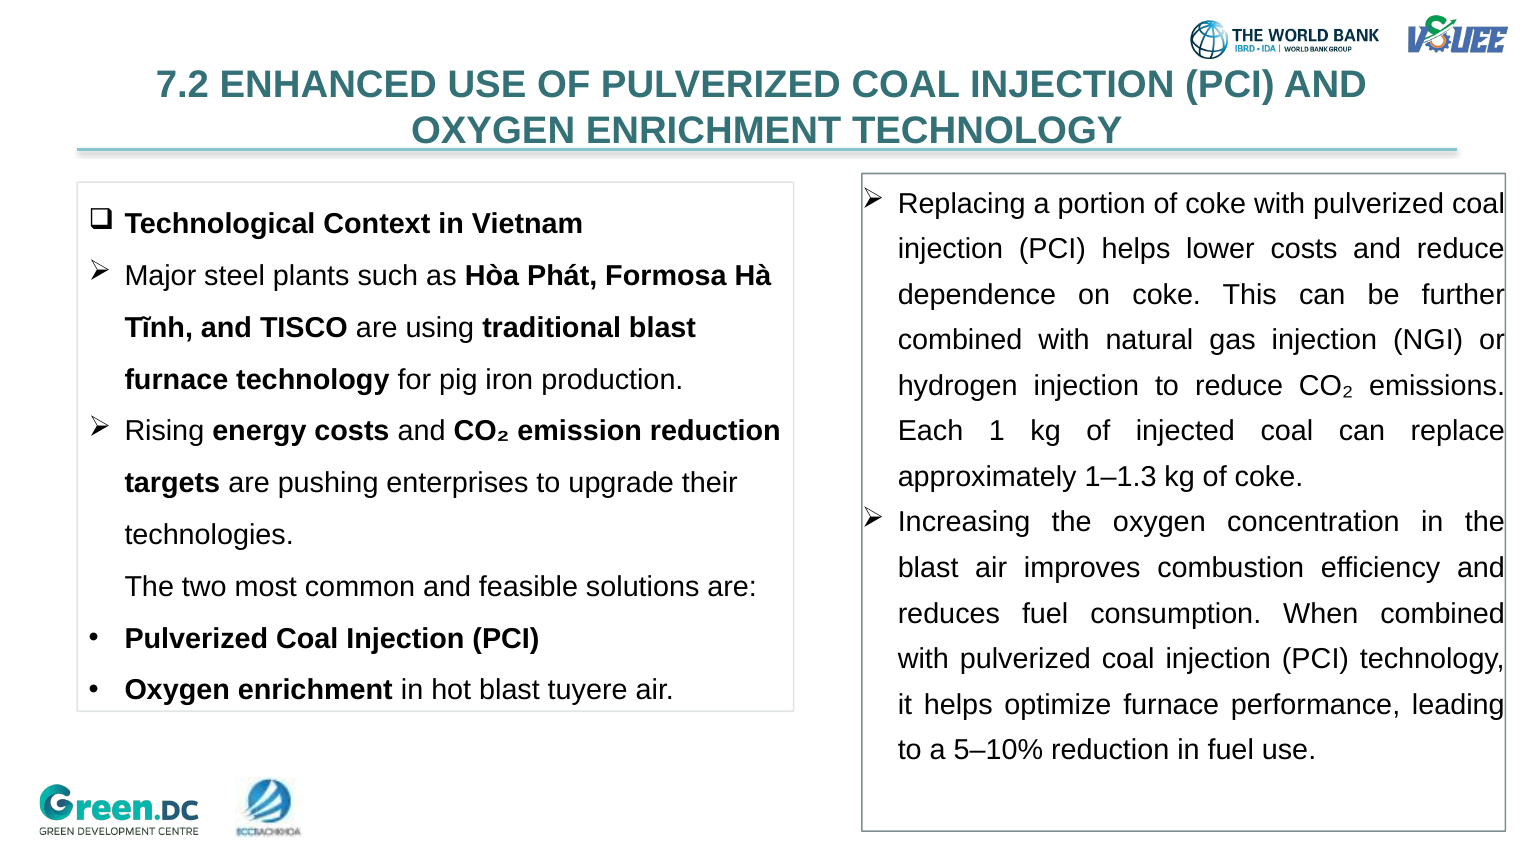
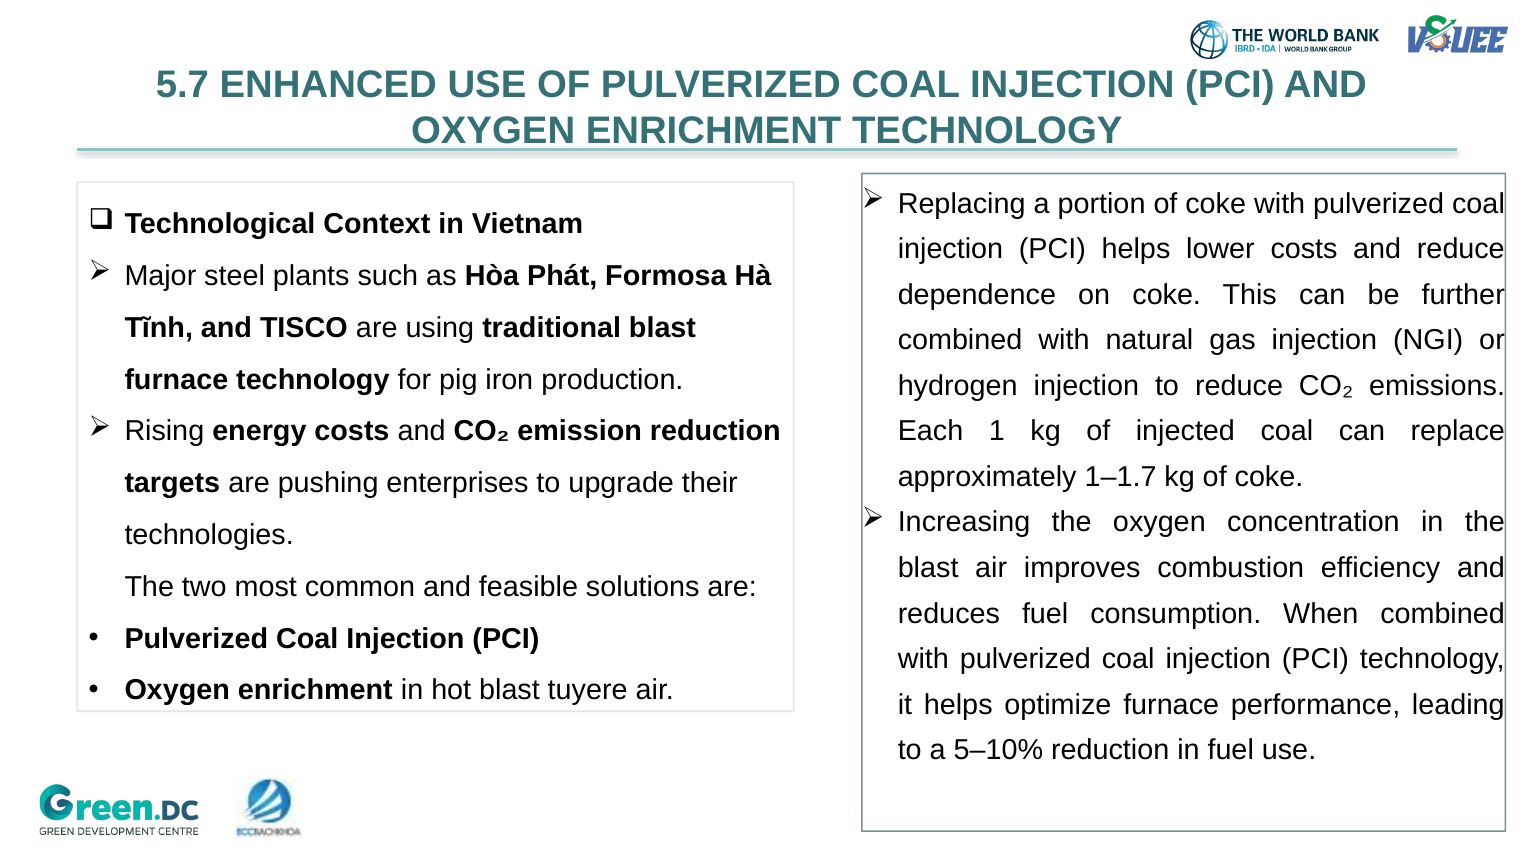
7.2: 7.2 -> 5.7 (182, 84)
1–1.3: 1–1.3 -> 1–1.7 (1121, 477)
